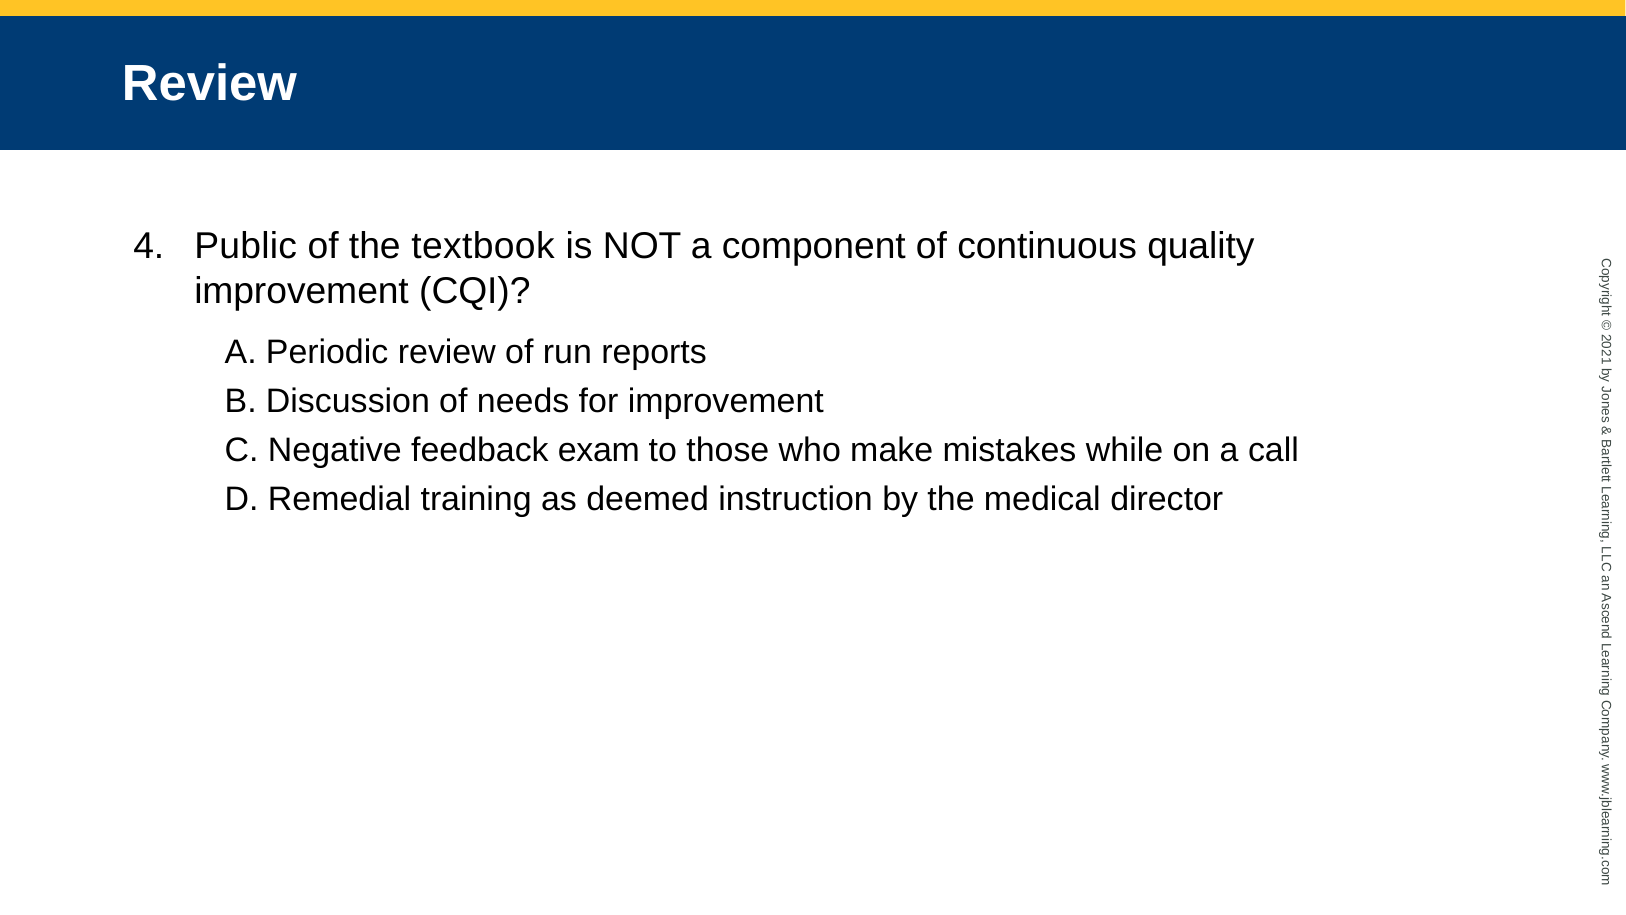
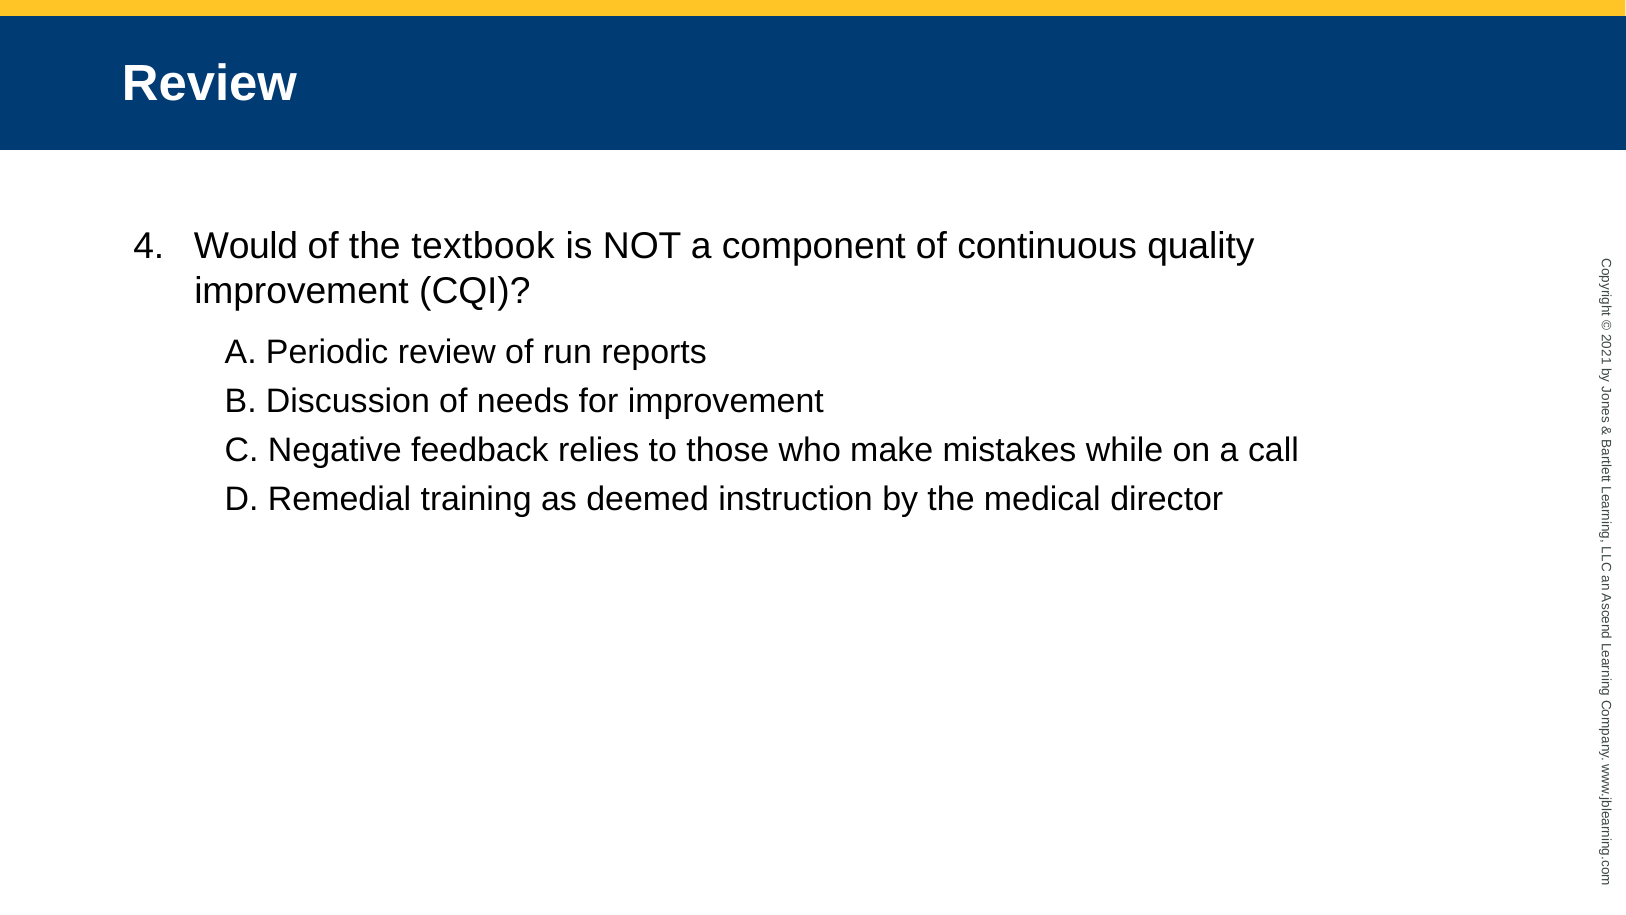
Public: Public -> Would (246, 246)
exam: exam -> relies (599, 450)
